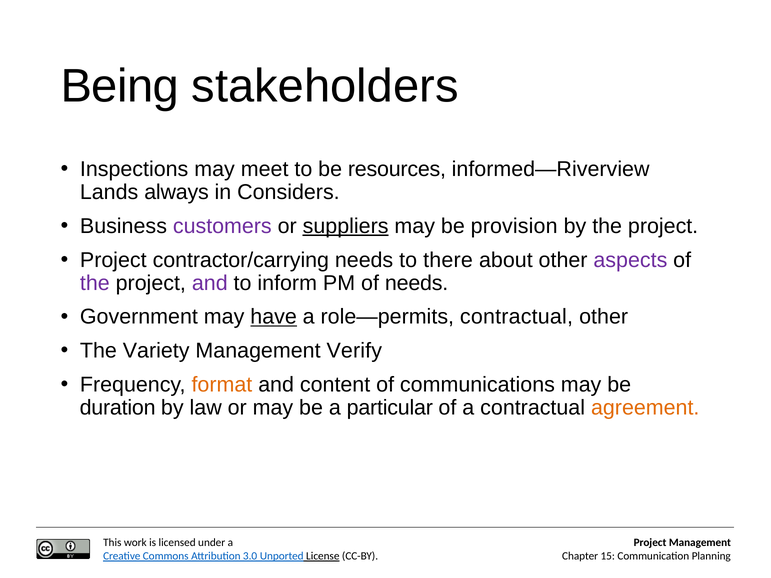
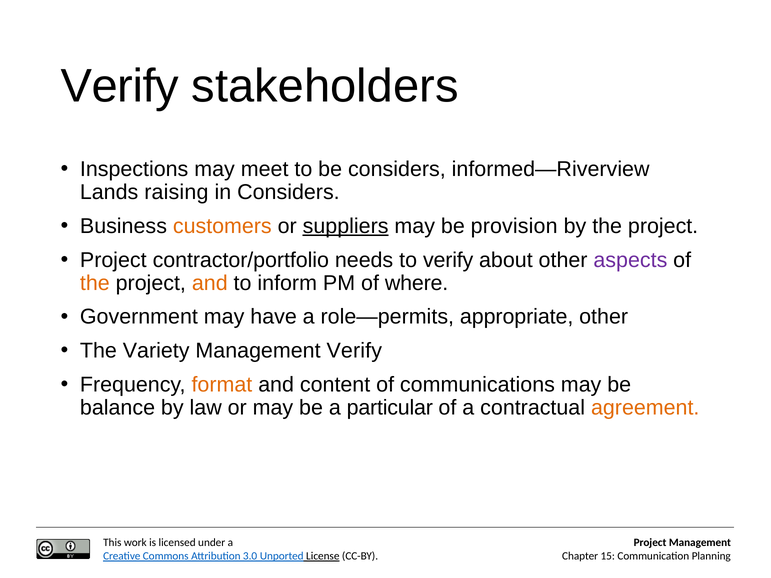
Being: Being -> Verify (120, 86)
be resources: resources -> considers (397, 169)
always: always -> raising (176, 192)
customers colour: purple -> orange (222, 226)
contractor/carrying: contractor/carrying -> contractor/portfolio (241, 260)
to there: there -> verify (448, 260)
the colour: purple -> orange (95, 283)
and colour: purple -> orange (210, 283)
of needs: needs -> where (417, 283)
have underline: present -> none (274, 317)
role—permits contractual: contractual -> appropriate (517, 317)
duration: duration -> balance (118, 408)
